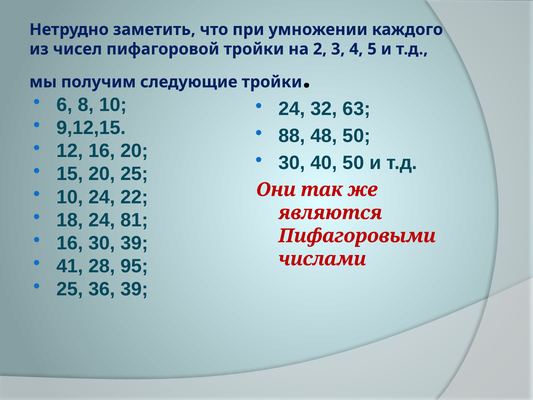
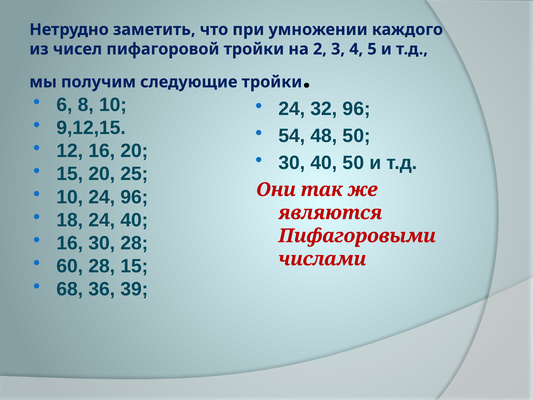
32 63: 63 -> 96 (357, 109)
88: 88 -> 54 (292, 136)
24 22: 22 -> 96 (134, 197)
24 81: 81 -> 40 (134, 220)
30 39: 39 -> 28 (134, 243)
41: 41 -> 60 (70, 266)
28 95: 95 -> 15 (134, 266)
25: 25 -> 68 (70, 289)
